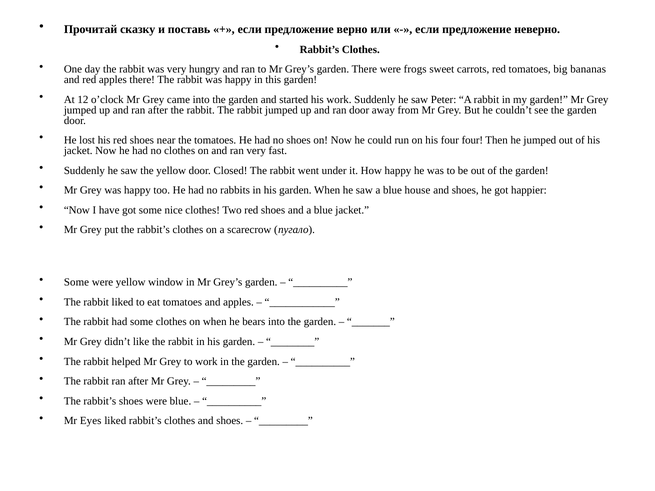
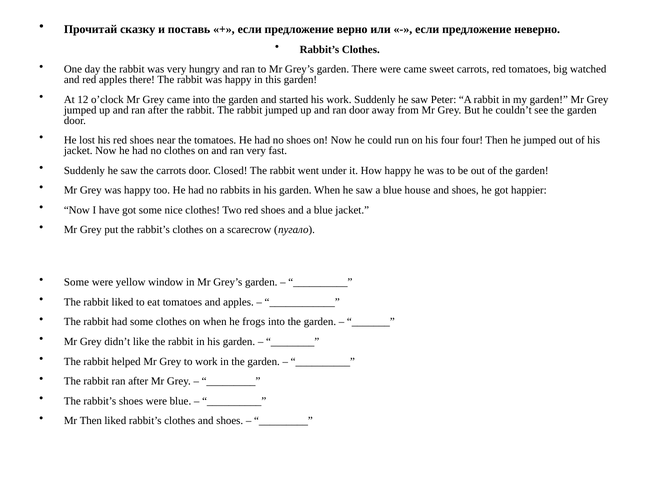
were frogs: frogs -> came (415, 69)
bananas: bananas -> watched (588, 69)
the yellow: yellow -> carrots (171, 170)
bears: bears -> frogs (254, 322)
Mr Eyes: Eyes -> Then (91, 421)
